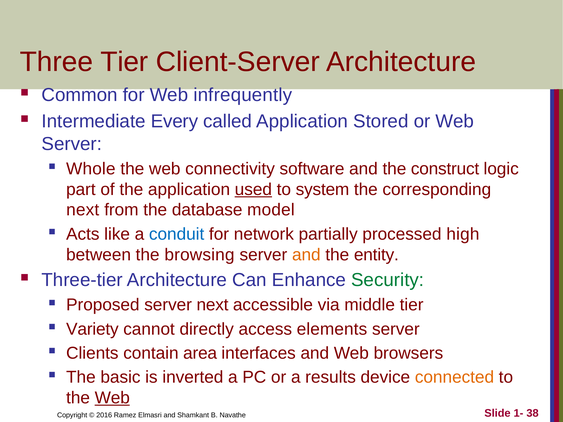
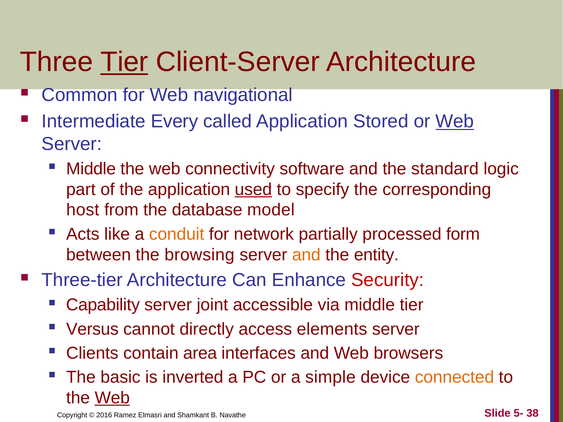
Tier underline: none -> present (124, 62)
infrequently: infrequently -> navigational (243, 95)
Web underline: none -> present (455, 121)
Whole: Whole -> Middle (91, 169)
construct: construct -> standard (445, 169)
system: system -> specify (322, 189)
next: next -> host (83, 210)
conduit colour: blue -> orange (177, 234)
high: high -> form (463, 234)
Security colour: green -> red (388, 280)
Proposed: Proposed -> Capability (103, 305)
server next: next -> joint (212, 305)
Variety: Variety -> Versus (92, 329)
results: results -> simple (330, 377)
1-: 1- -> 5- (518, 414)
